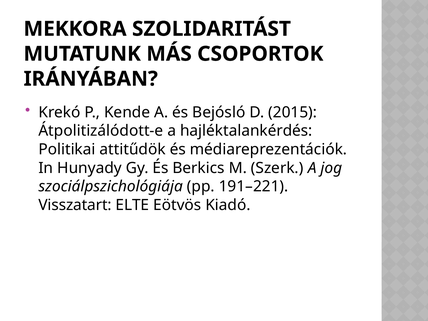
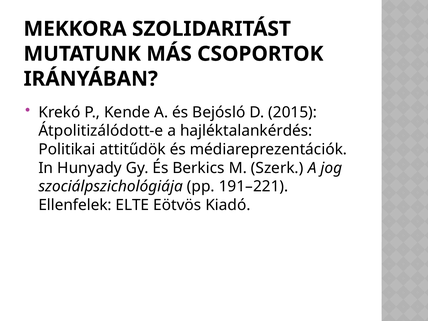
Visszatart: Visszatart -> Ellenfelek (75, 205)
